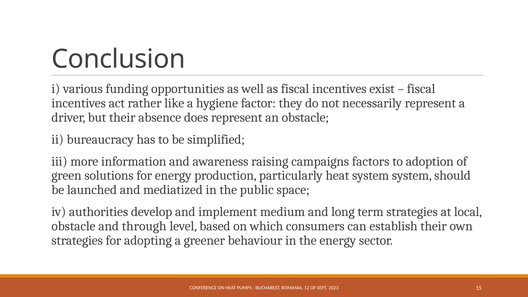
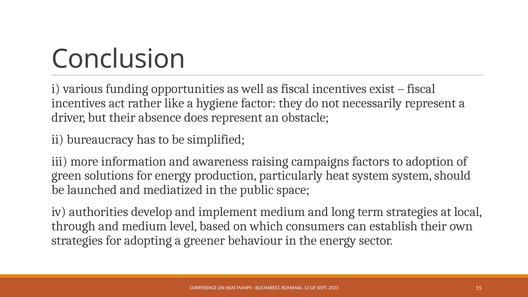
obstacle: obstacle -> through (73, 226)
and through: through -> medium (144, 226)
